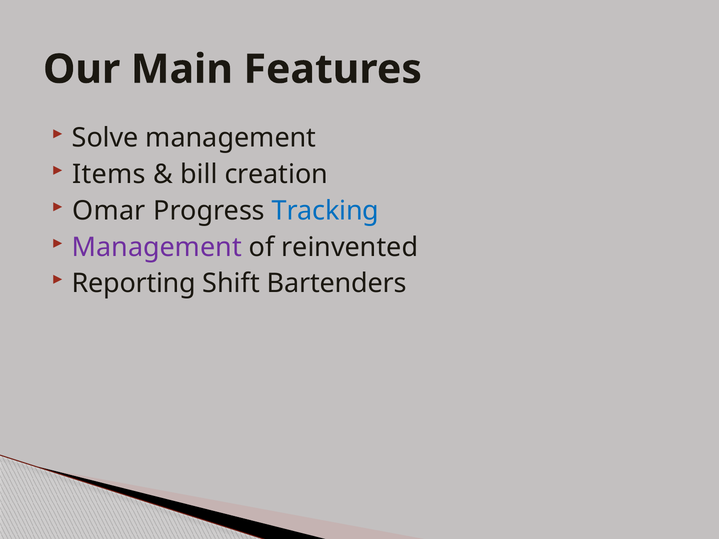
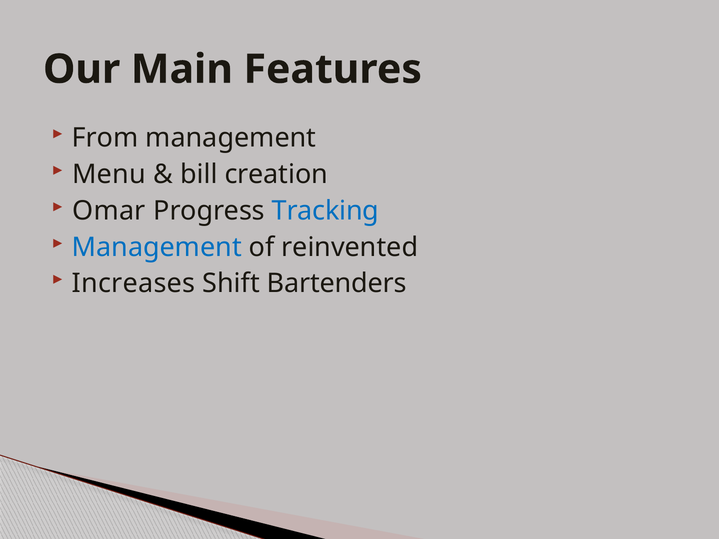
Solve: Solve -> From (105, 138)
Items: Items -> Menu (109, 174)
Management colour: purple -> blue (157, 247)
Reporting: Reporting -> Increases (133, 284)
